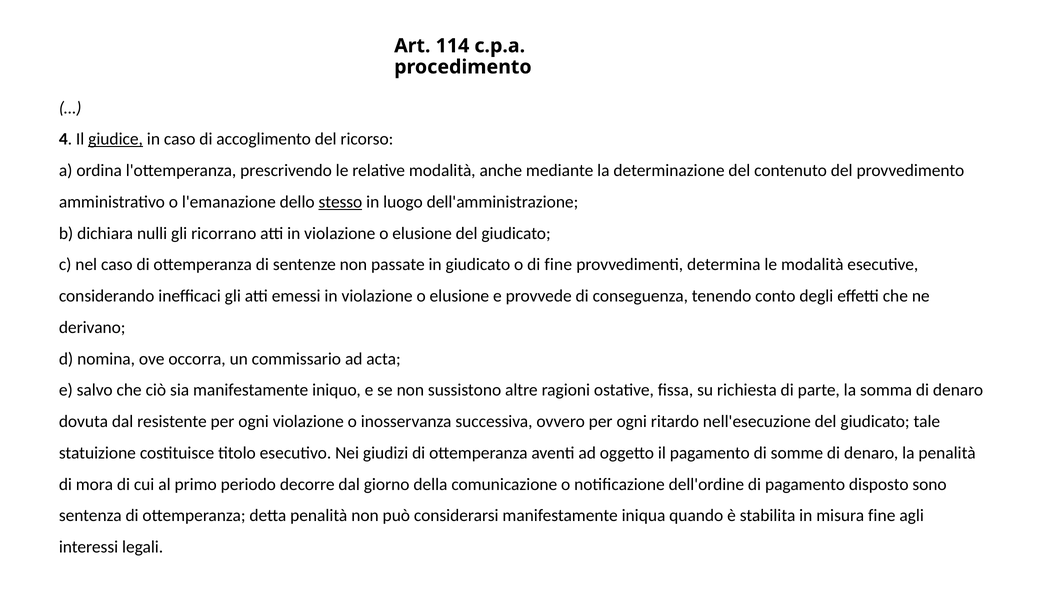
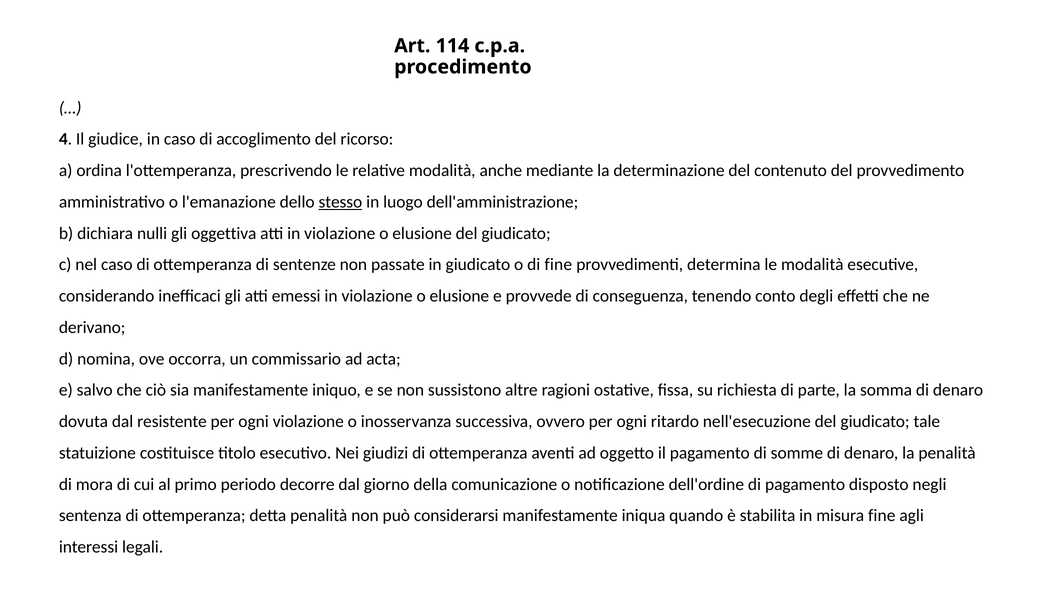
giudice underline: present -> none (116, 139)
ricorrano: ricorrano -> oggettiva (224, 233)
sono: sono -> negli (930, 484)
